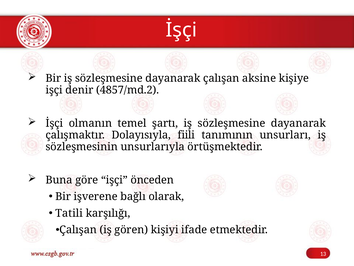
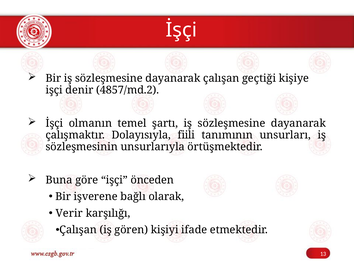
aksine: aksine -> geçtiği (259, 78)
Tatili: Tatili -> Verir (69, 213)
